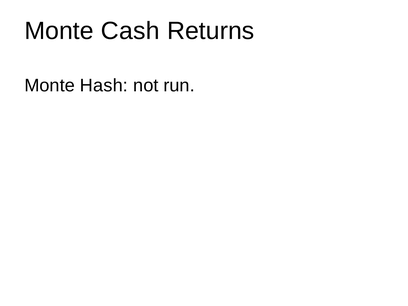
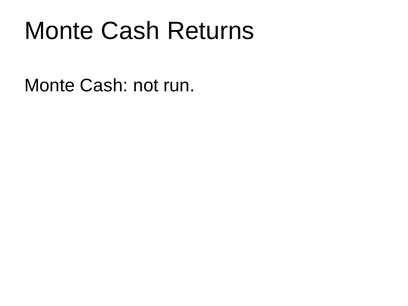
Hash: Hash -> Cash (104, 86)
